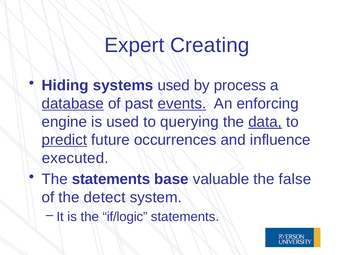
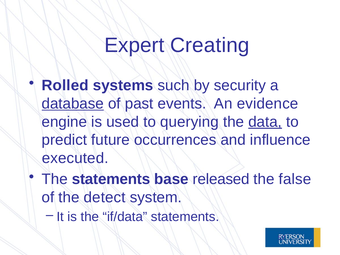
Hiding: Hiding -> Rolled (65, 85)
systems used: used -> such (174, 85)
process: process -> security (240, 85)
events underline: present -> none (182, 104)
enforcing: enforcing -> evidence (268, 104)
predict underline: present -> none (64, 140)
valuable: valuable -> released (221, 179)
if/logic: if/logic -> if/data (125, 217)
